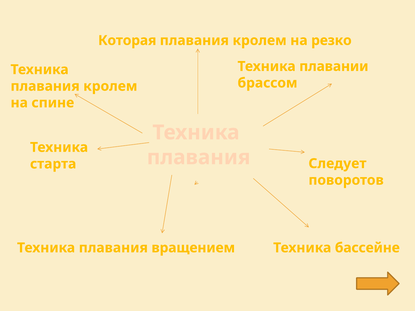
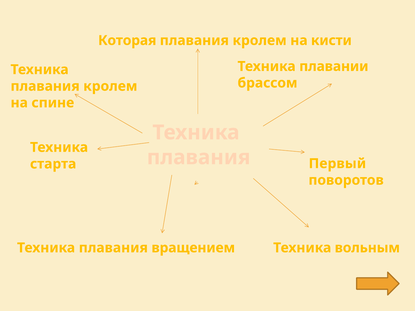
резко: резко -> кисти (331, 40)
Следует: Следует -> Первый (337, 164)
бассейне: бассейне -> вольным (367, 248)
